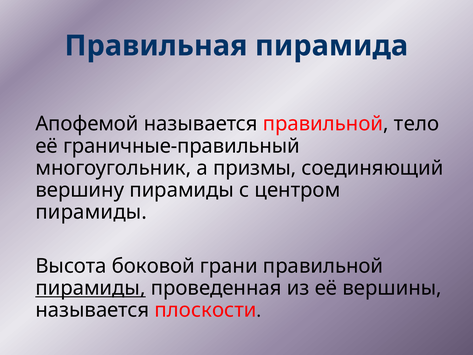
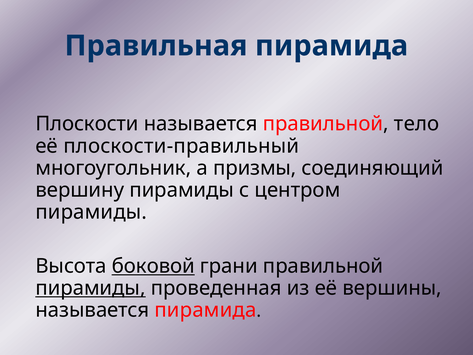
Апофемой: Апофемой -> Плоскости (87, 124)
граничные-правильный: граничные-правильный -> плоскости-правильный (181, 146)
боковой underline: none -> present (153, 266)
называется плоскости: плоскости -> пирамида (205, 310)
